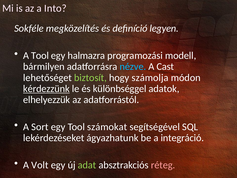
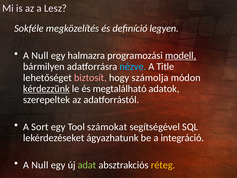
Into: Into -> Lesz (55, 8)
Tool: Tool -> Null (40, 55)
modell underline: none -> present (181, 55)
Cast: Cast -> Title (165, 66)
biztosít colour: light green -> pink (90, 78)
különbséggel: különbséggel -> megtalálható (120, 89)
elhelyezzük: elhelyezzük -> szerepeltek (47, 100)
Volt: Volt -> Null (40, 165)
réteg colour: pink -> yellow (163, 165)
